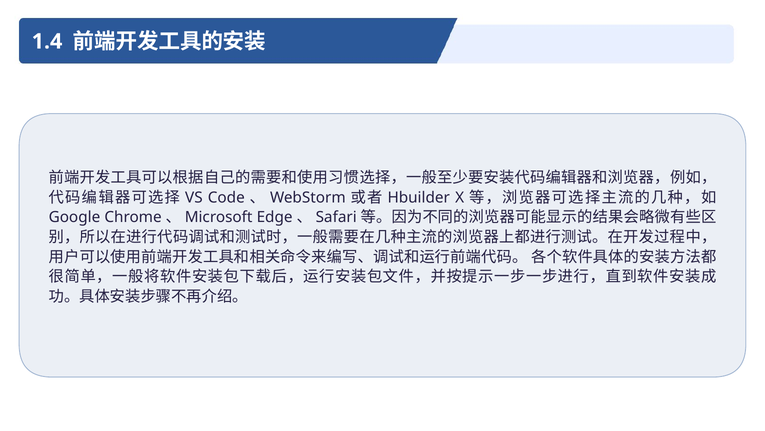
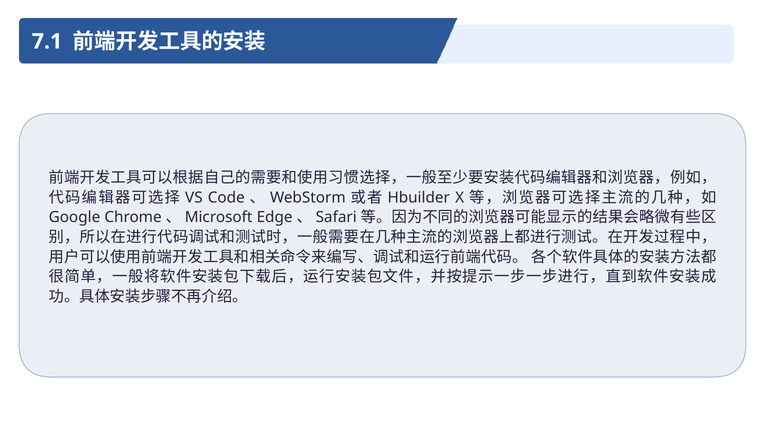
1.4: 1.4 -> 7.1 (47, 41)
